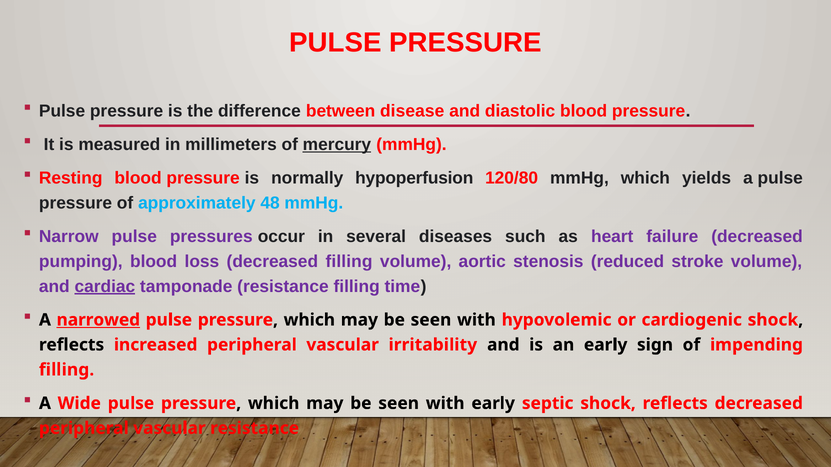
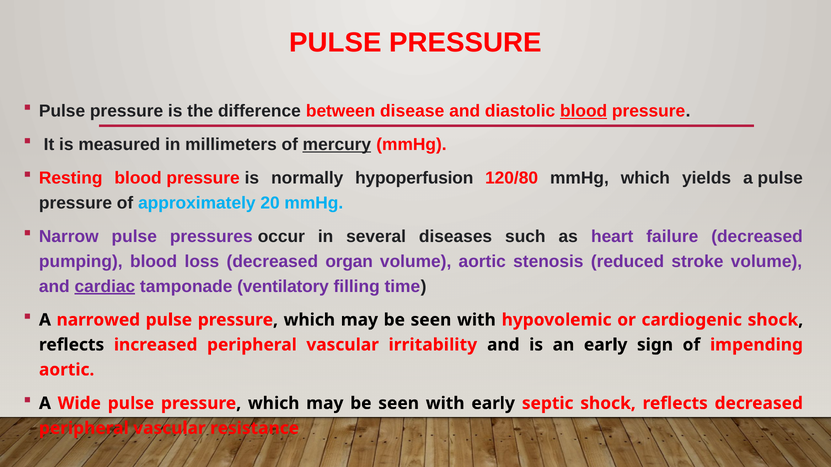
blood underline: none -> present (584, 111)
48: 48 -> 20 (270, 203)
decreased filling: filling -> organ (349, 262)
tamponade resistance: resistance -> ventilatory (283, 287)
narrowed underline: present -> none (98, 320)
filling: filling -> aortic (67, 370)
